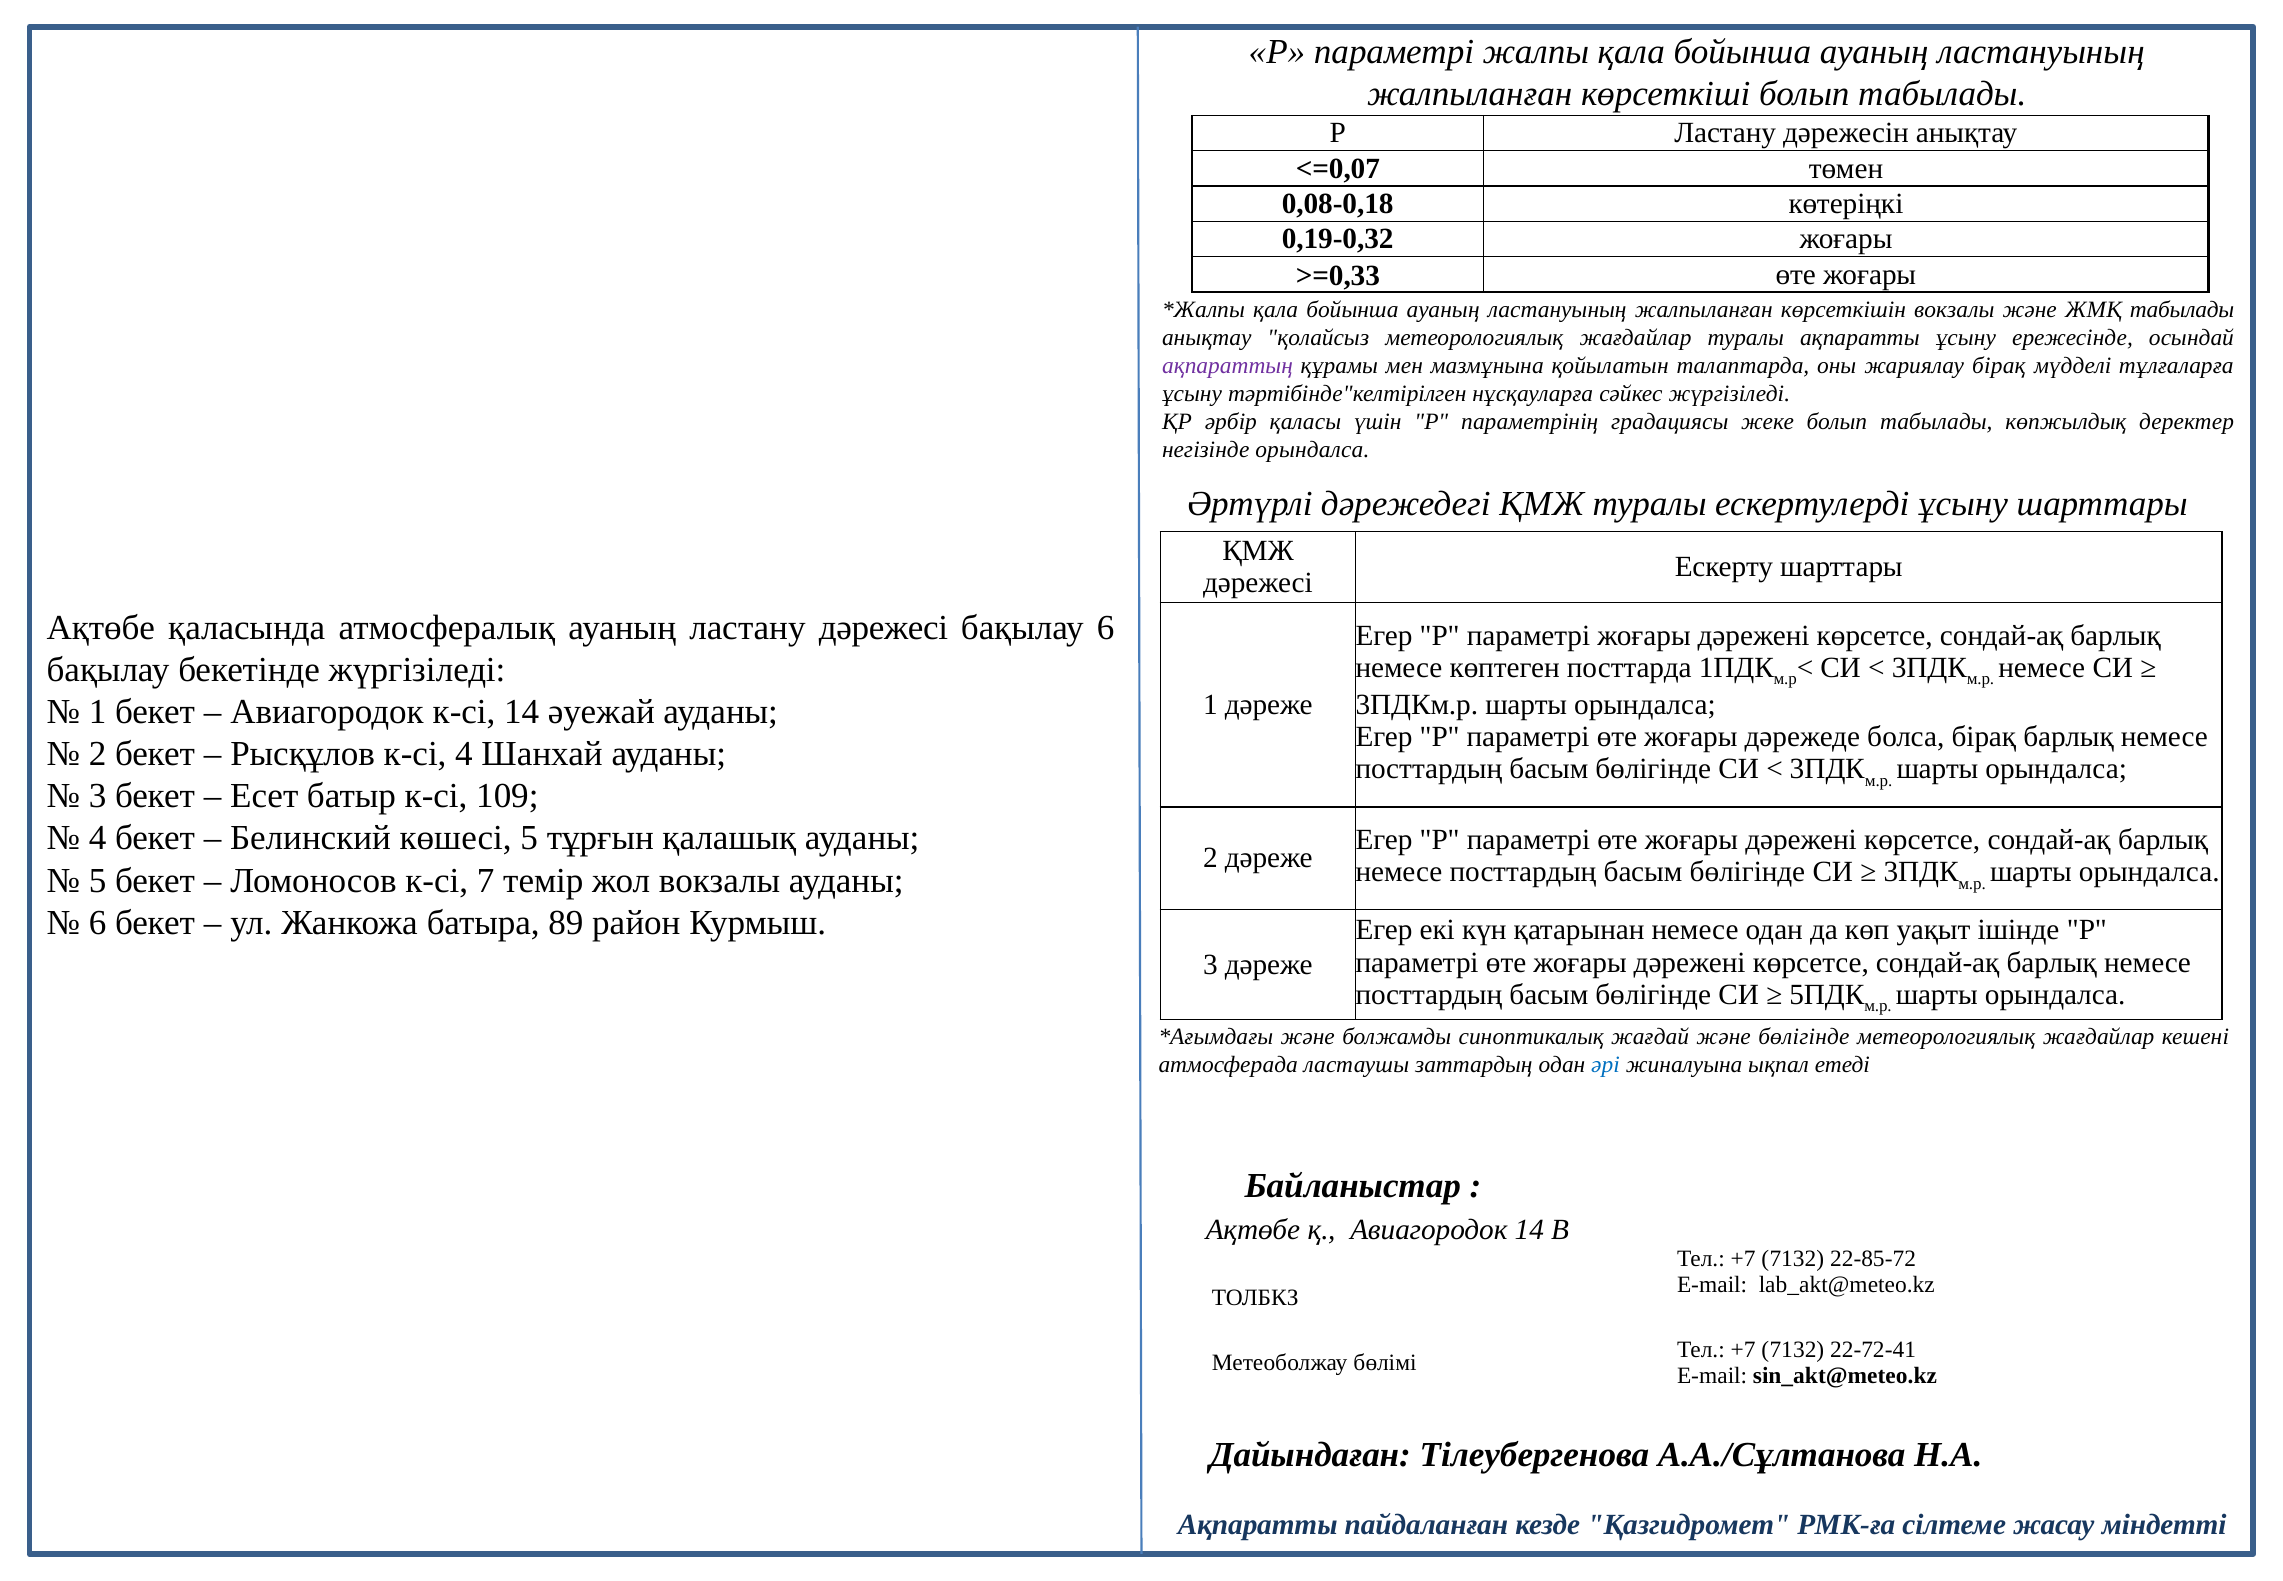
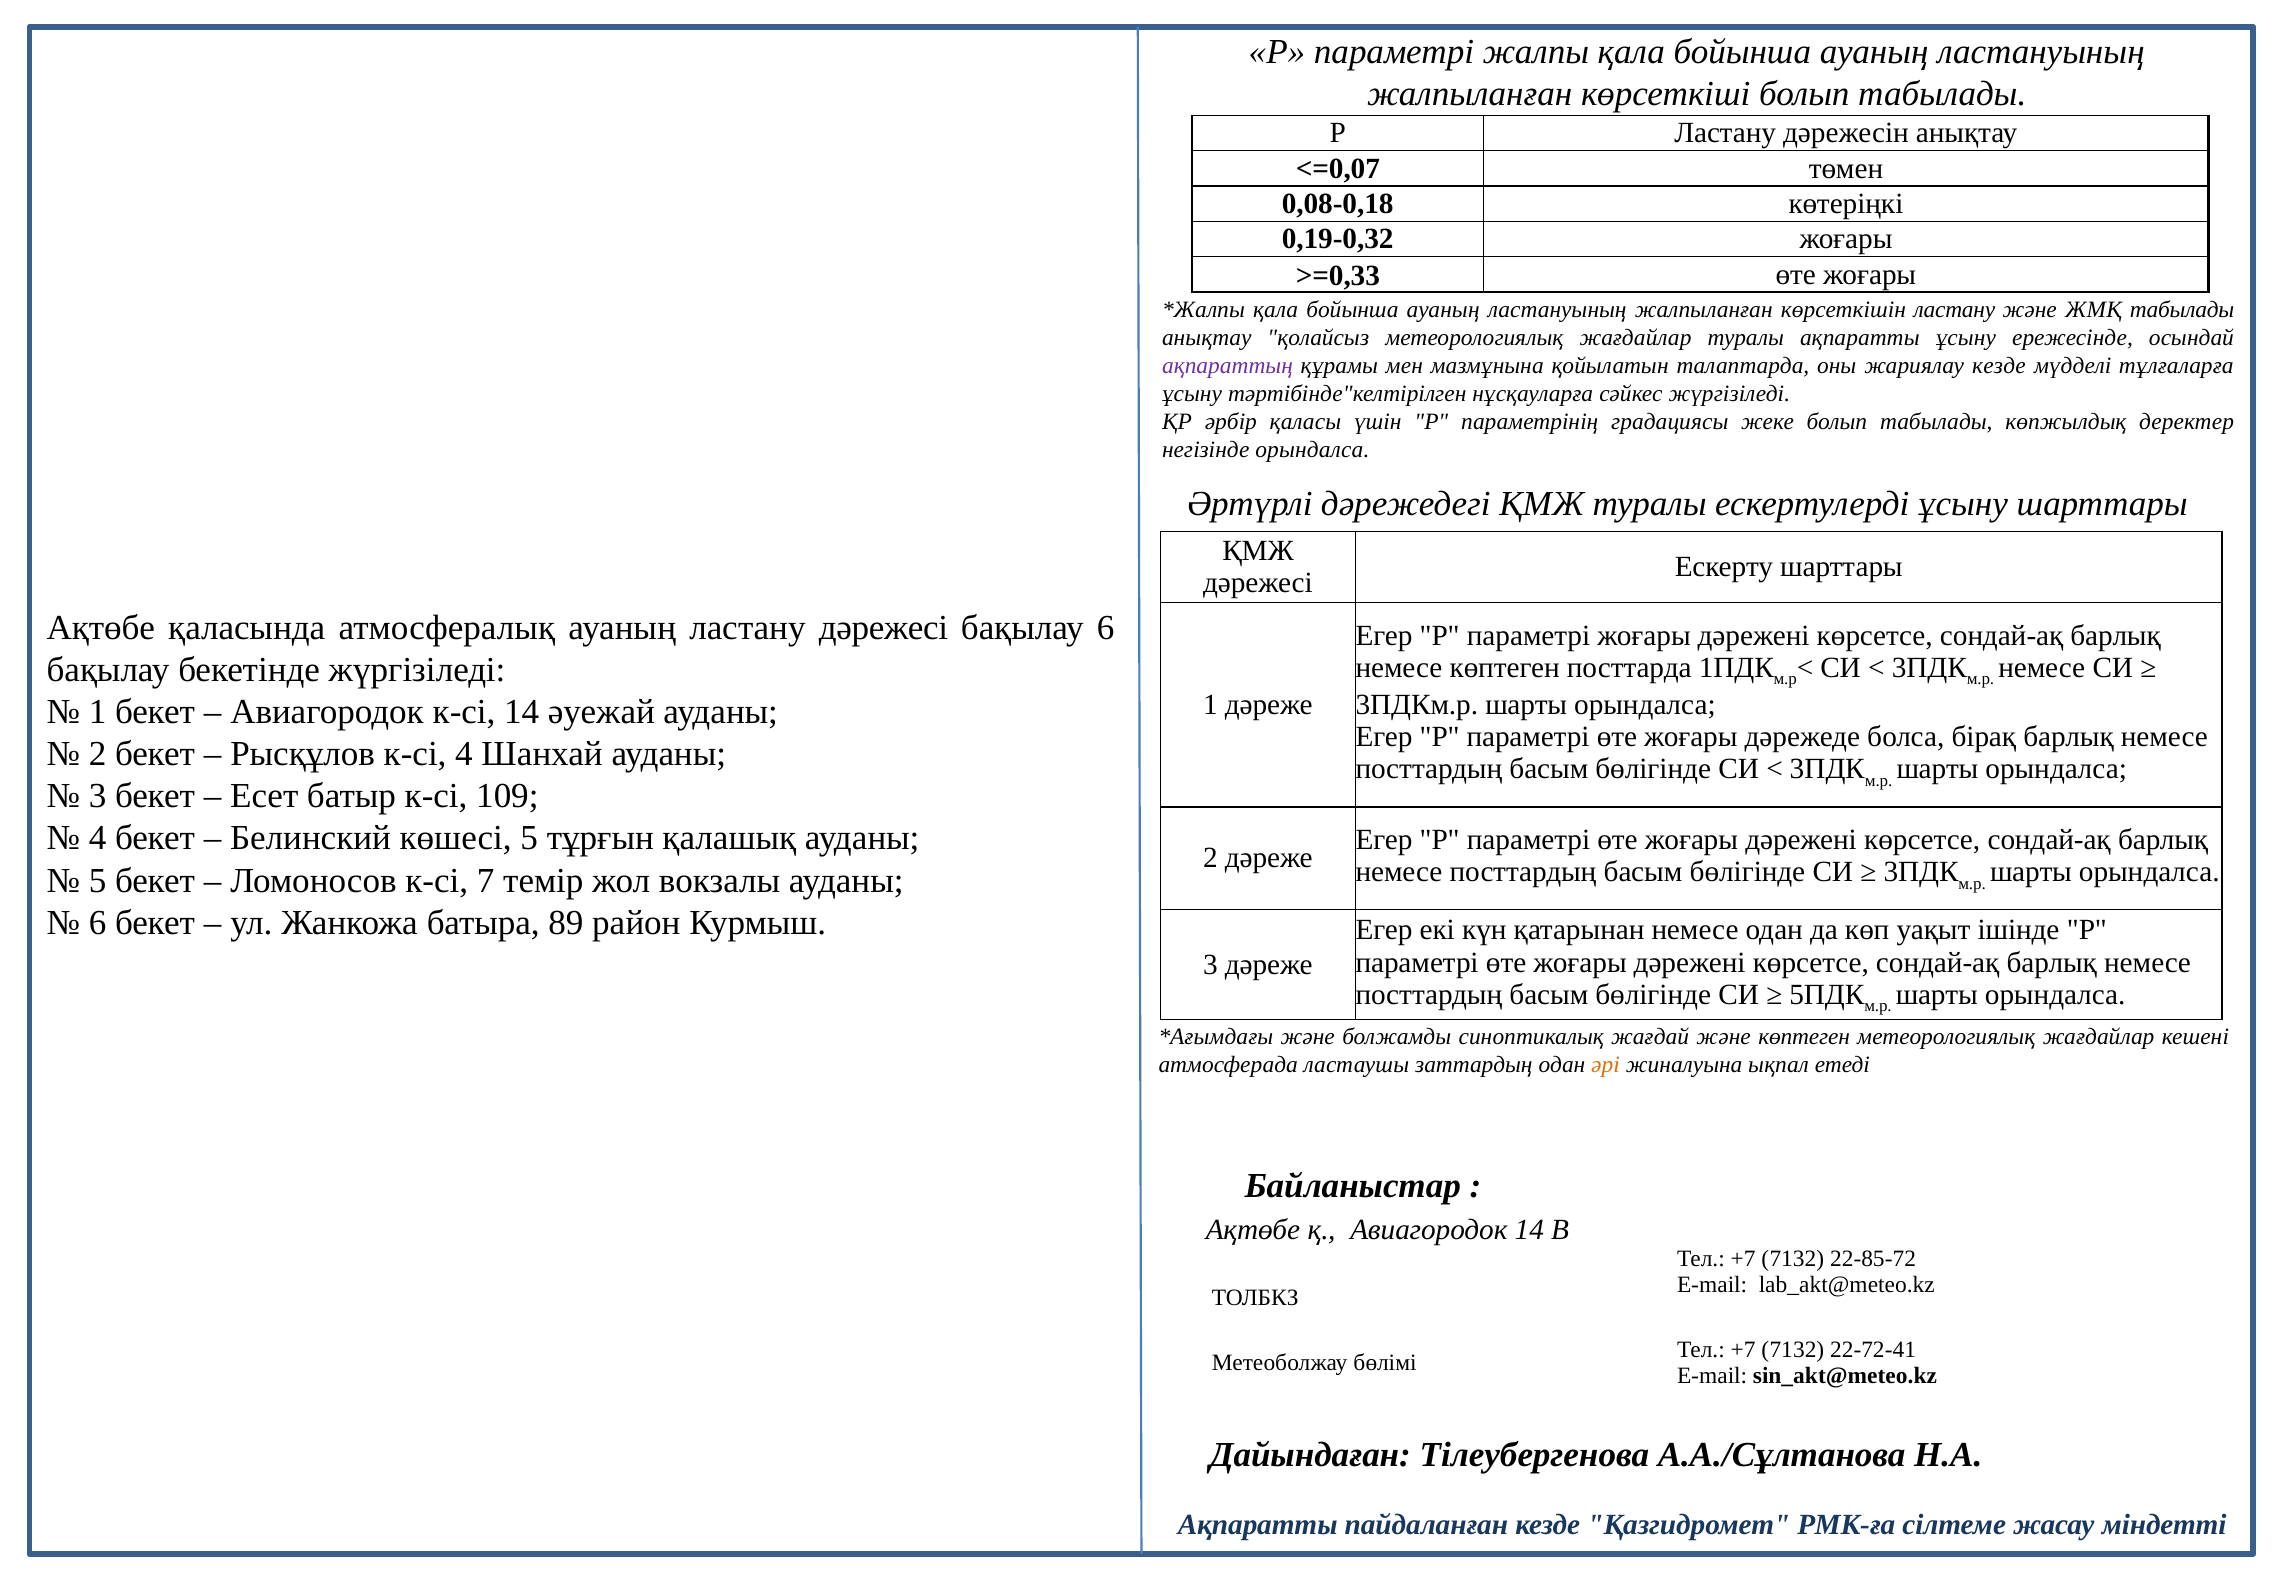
көрсеткішін вокзалы: вокзалы -> ластану (1954, 310)
жариялау бірақ: бірақ -> кезде (1999, 366)
және бөлігінде: бөлігінде -> көптеген (1804, 1037)
әрі colour: blue -> orange (1606, 1065)
